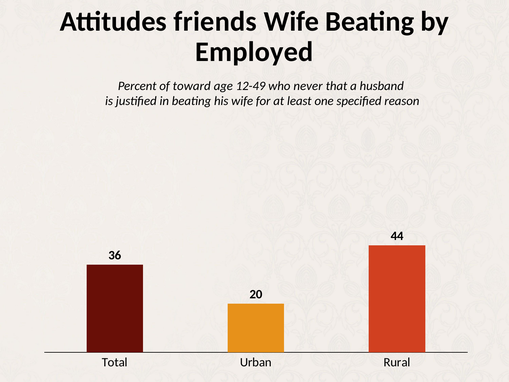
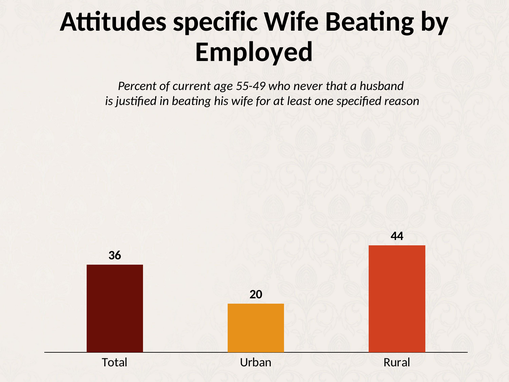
friends: friends -> specific (215, 21)
toward: toward -> current (192, 86)
12-49: 12-49 -> 55-49 (251, 86)
